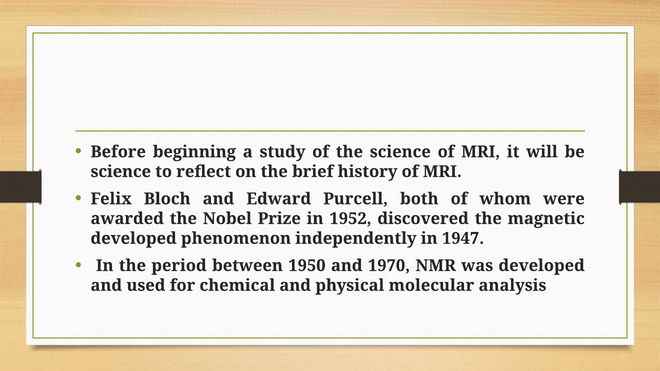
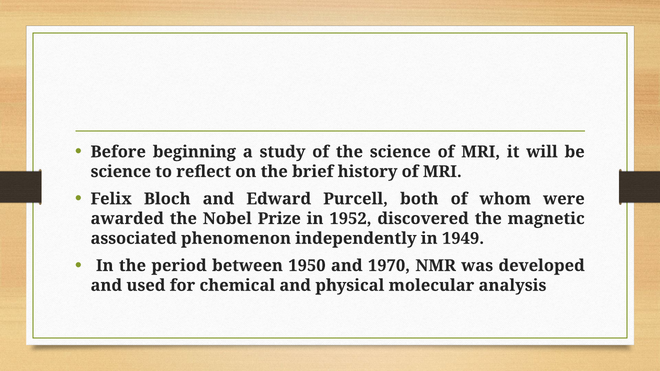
developed: developed -> associated (134, 239)
1947: 1947 -> 1949 (463, 239)
